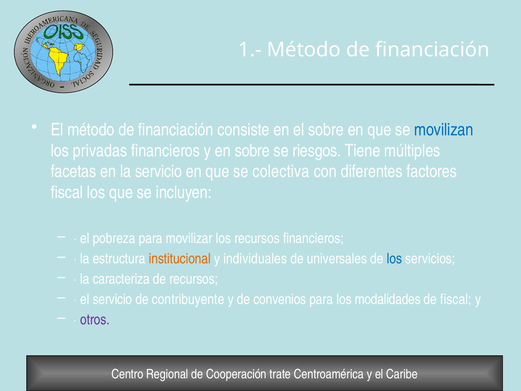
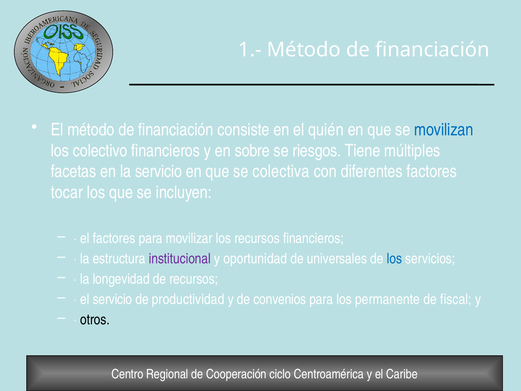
el sobre: sobre -> quién (326, 130)
privadas: privadas -> colectivo (100, 151)
fiscal: fiscal -> tocar (67, 192)
el pobreza: pobreza -> factores (114, 238)
institucional colour: orange -> purple (180, 259)
individuales: individuales -> oportunidad (255, 259)
caracteriza: caracteriza -> longevidad (121, 279)
contribuyente: contribuyente -> productividad (188, 299)
modalidades: modalidades -> permanente (388, 299)
otros colour: purple -> black (95, 319)
trate: trate -> ciclo (280, 374)
